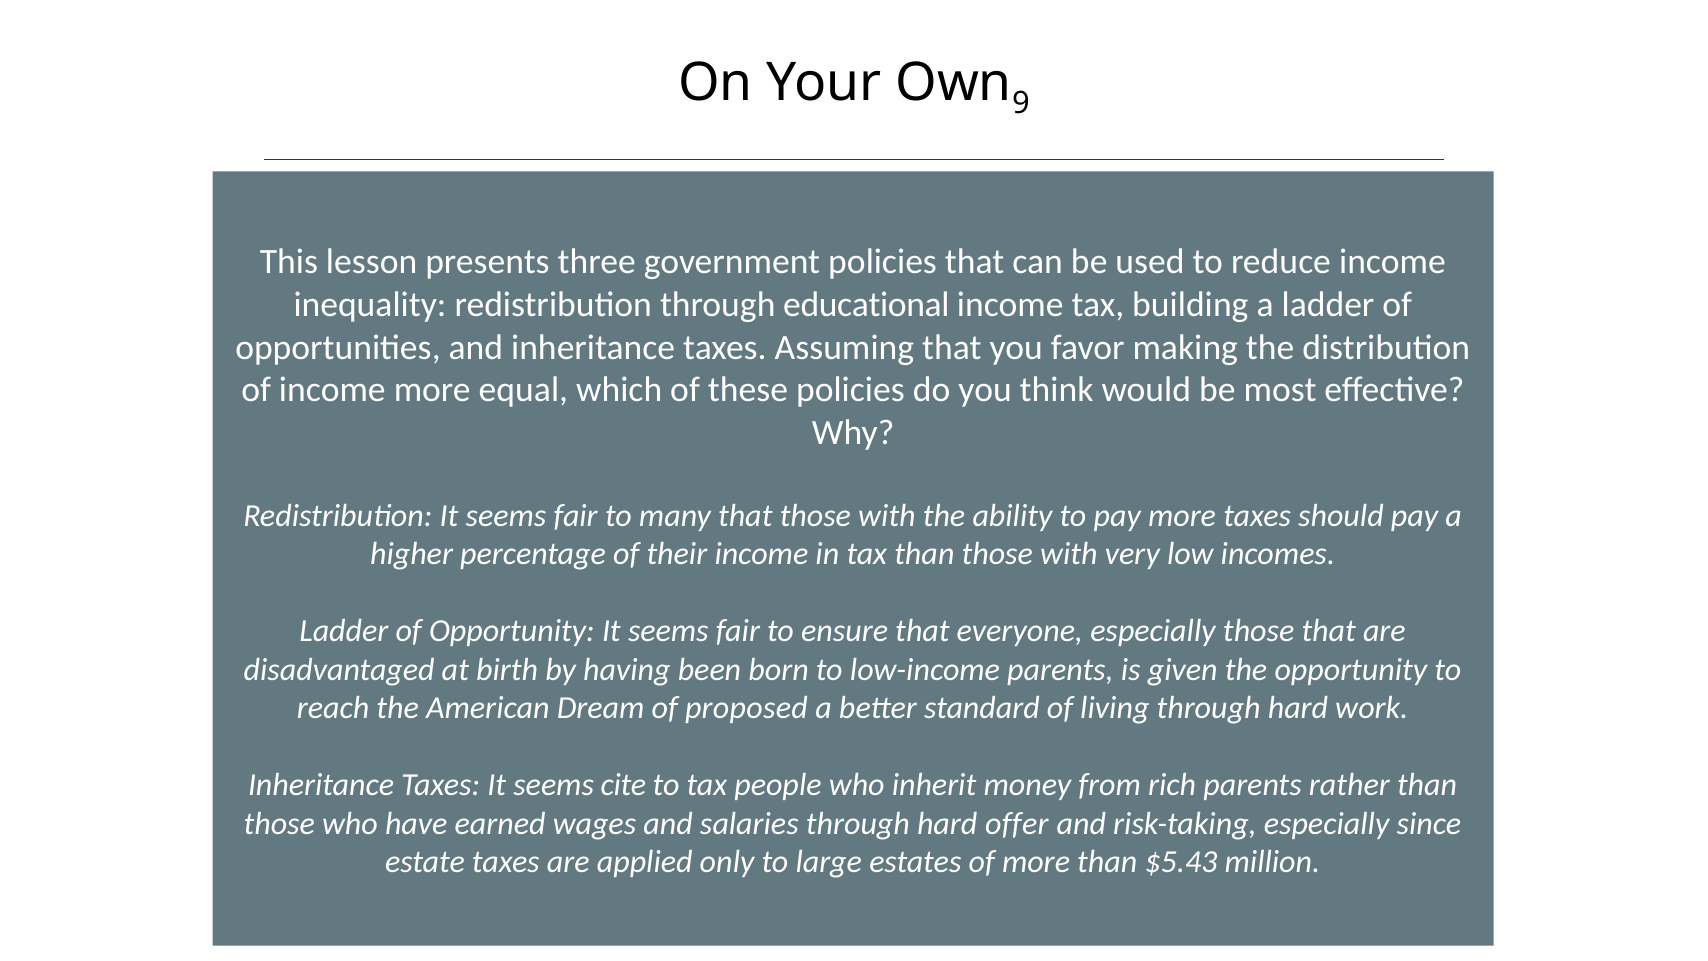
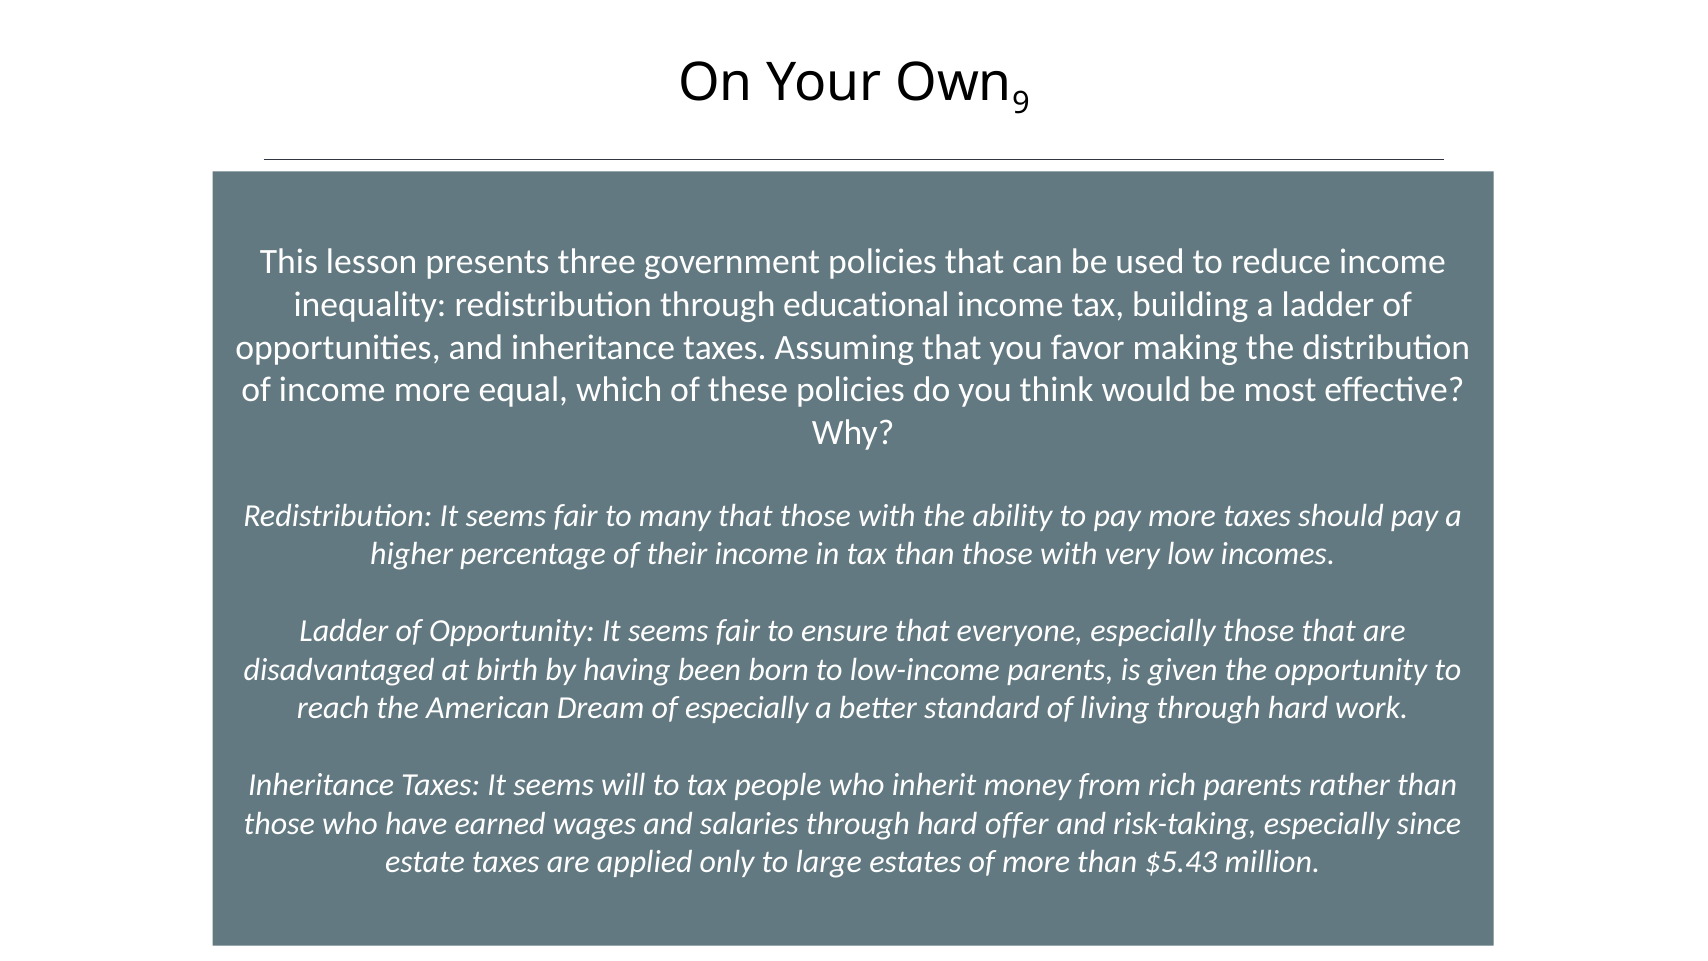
of proposed: proposed -> especially (747, 708)
cite: cite -> will (623, 785)
